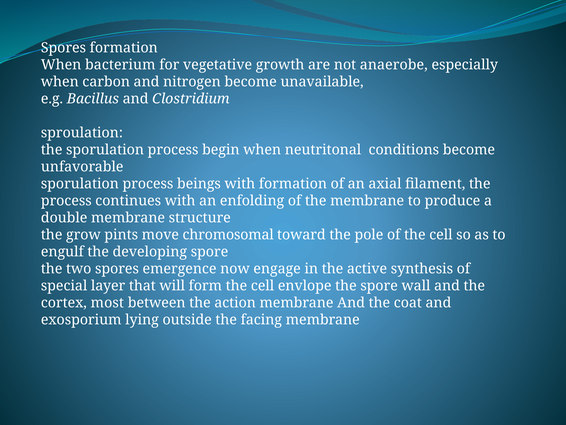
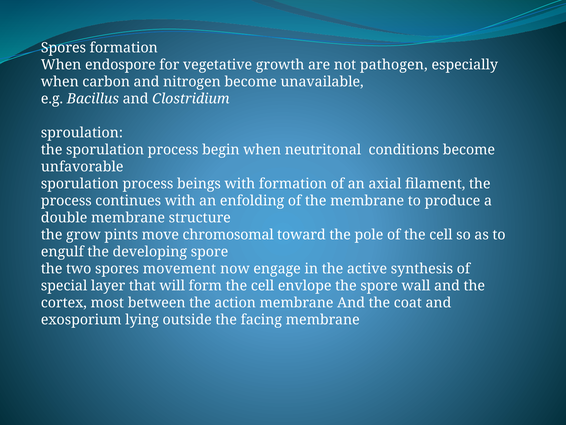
bacterium: bacterium -> endospore (120, 65)
anaerobe: anaerobe -> pathogen (394, 65)
emergence: emergence -> movement (179, 268)
